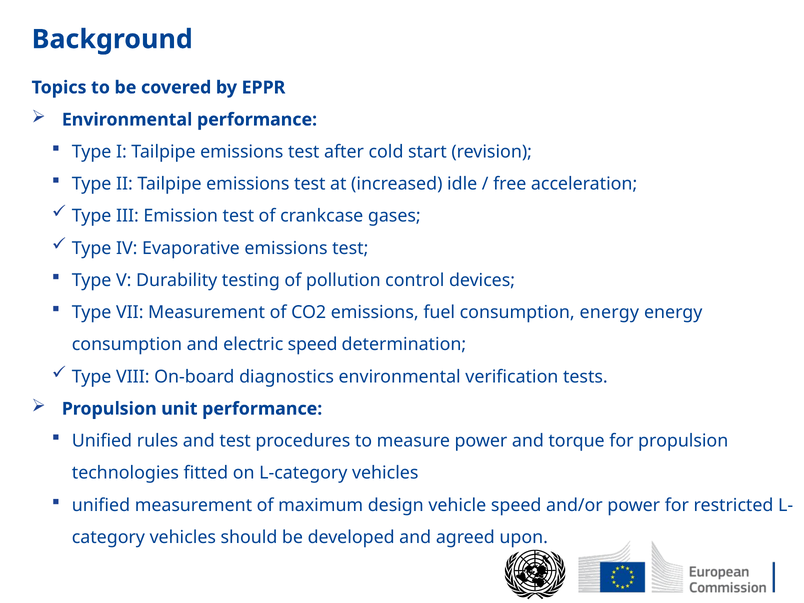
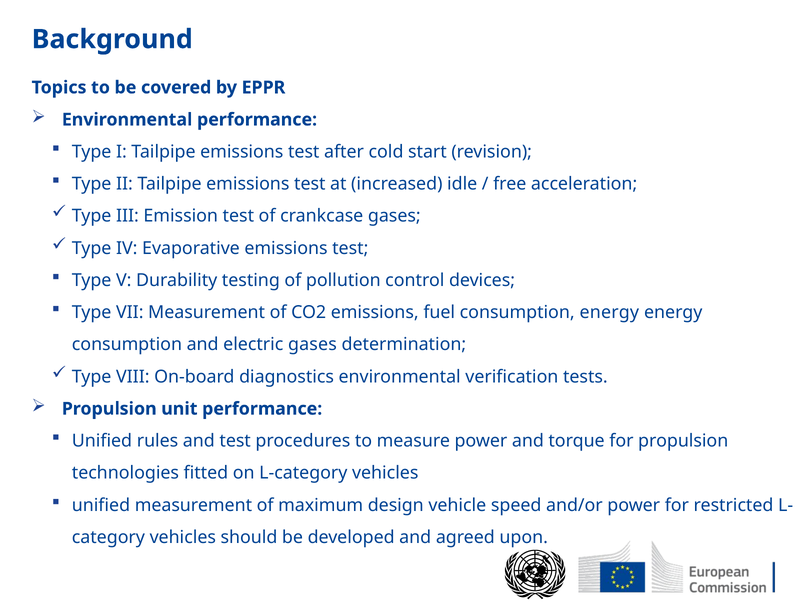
electric speed: speed -> gases (312, 345)
